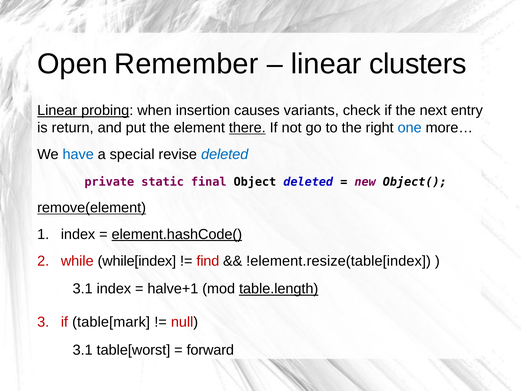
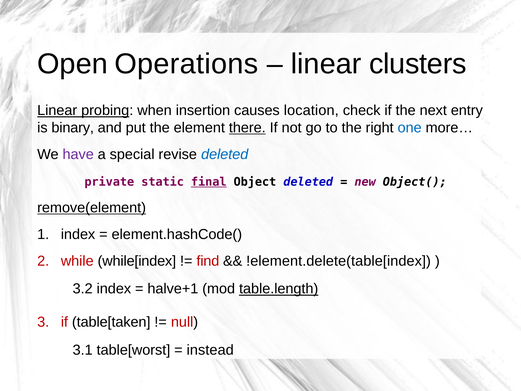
Remember: Remember -> Operations (186, 64)
variants: variants -> location (311, 110)
return: return -> binary (73, 128)
have colour: blue -> purple (78, 154)
final underline: none -> present (209, 182)
element.hashCode( underline: present -> none (177, 234)
!element.resize(table[index: !element.resize(table[index -> !element.delete(table[index (339, 261)
3.1: 3.1 -> 3.2 (83, 289)
table[mark: table[mark -> table[taken (111, 322)
forward: forward -> instead (210, 350)
